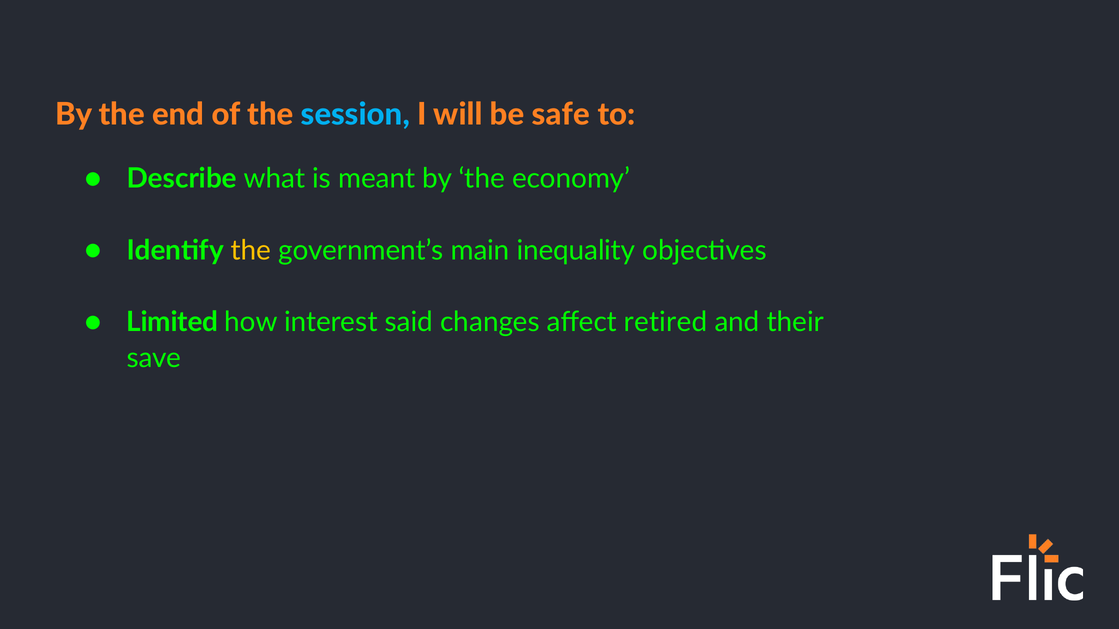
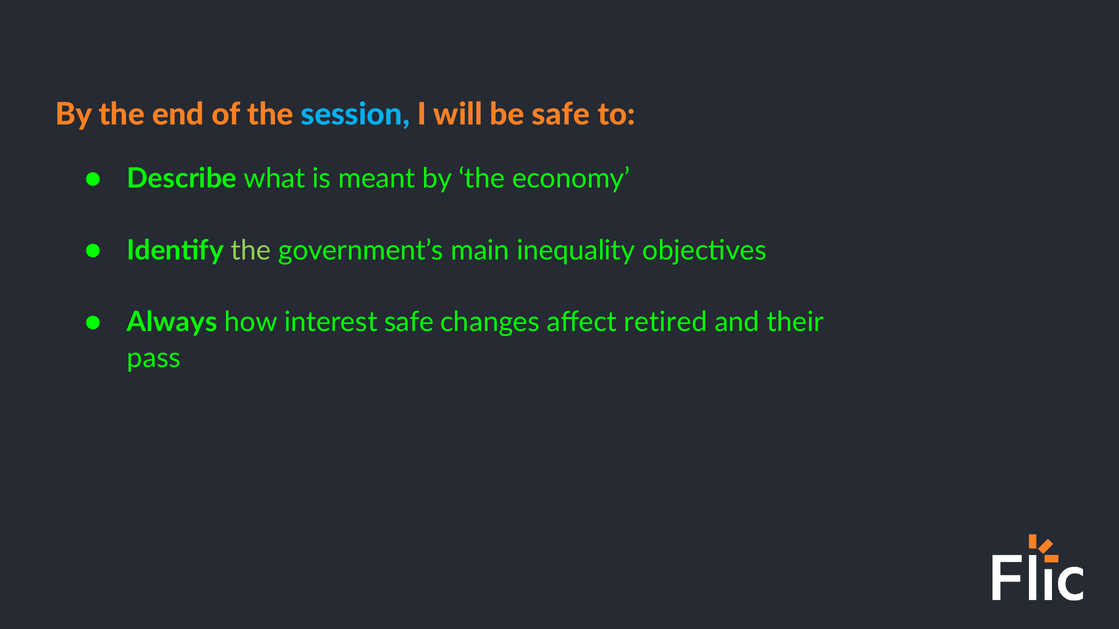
the colour: yellow -> light green (251, 251)
Limited: Limited -> Always (172, 322)
interest said: said -> safe (409, 322)
save: save -> pass (154, 358)
